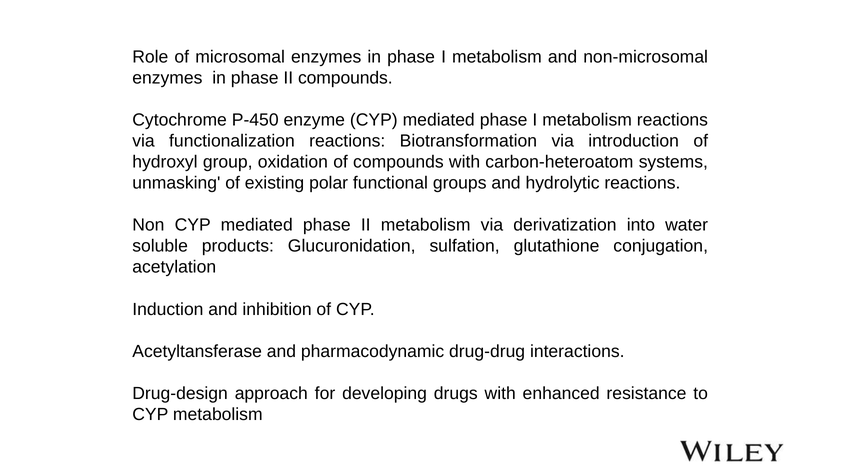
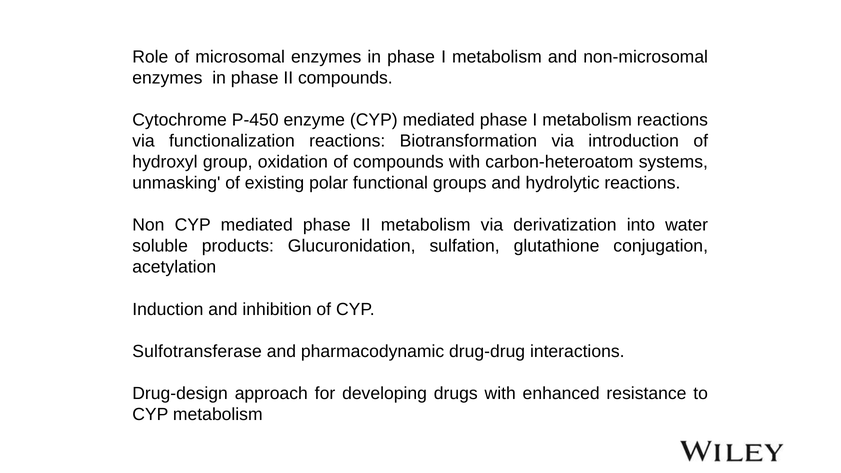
Acetyltansferase: Acetyltansferase -> Sulfotransferase (197, 351)
